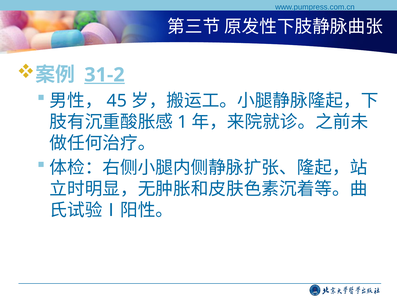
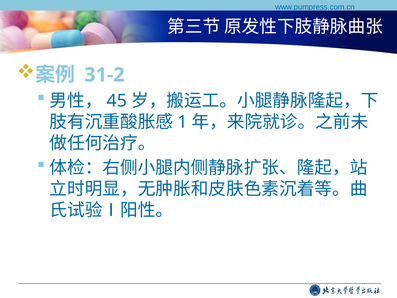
31-2 underline: present -> none (104, 75)
